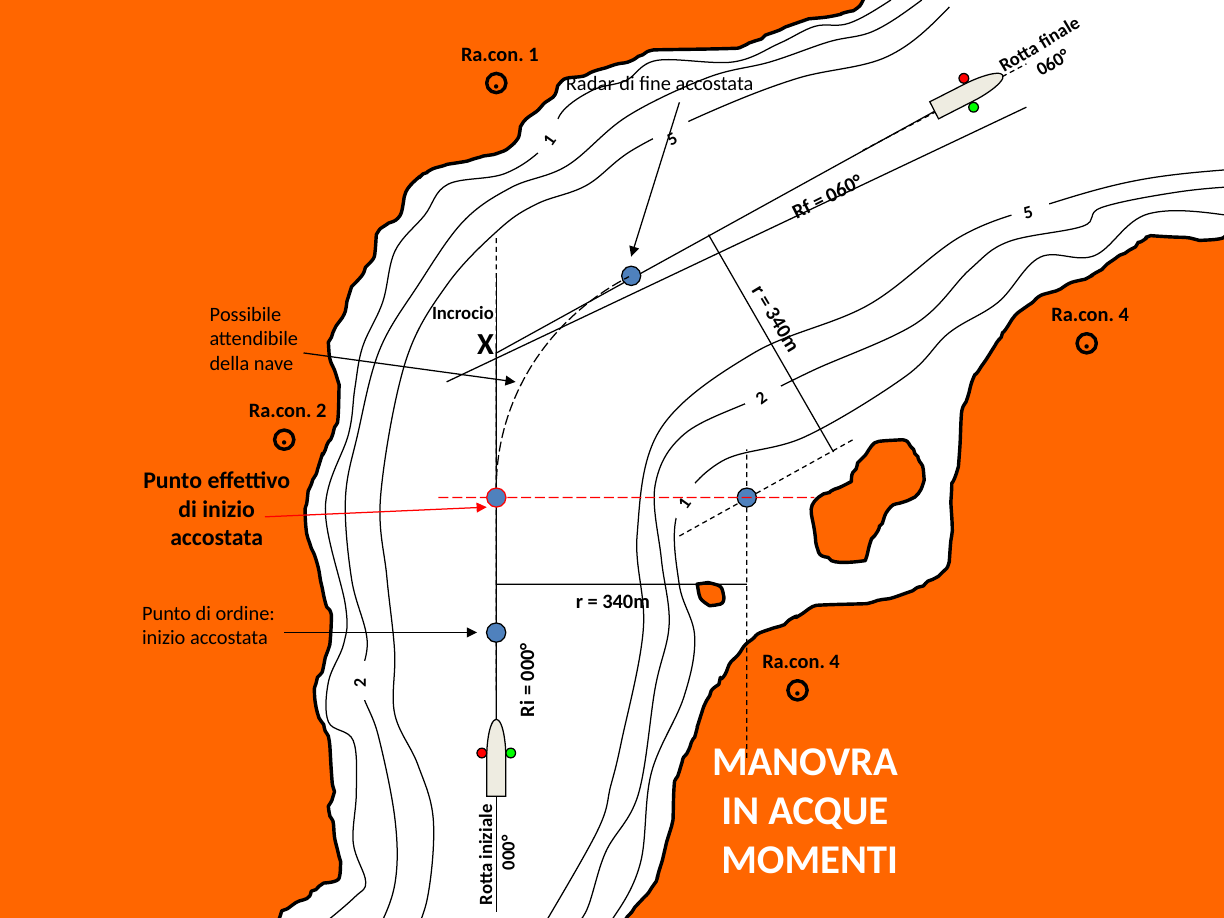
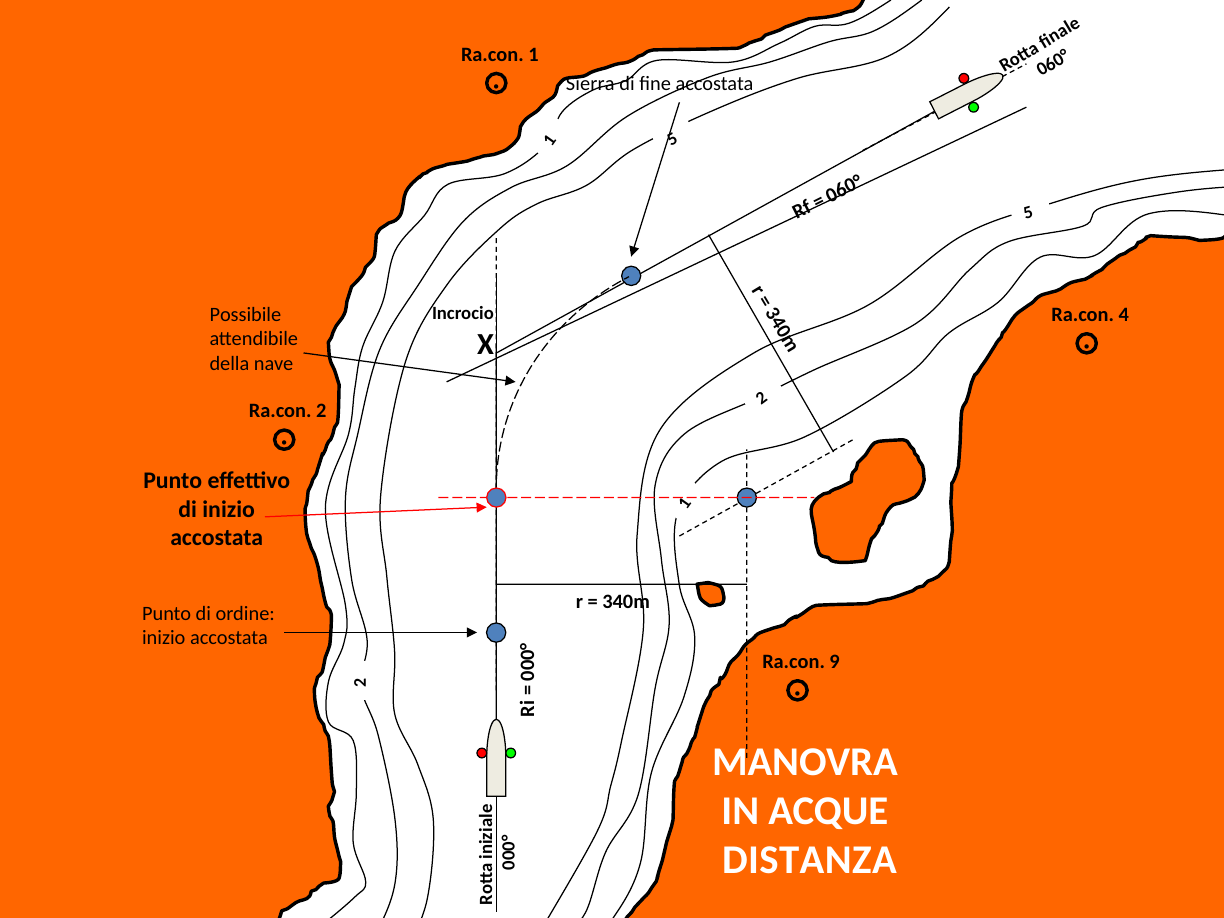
Radar: Radar -> Sierra (590, 83)
4: 4 -> 9 (835, 662)
MOMENTI: MOMENTI -> DISTANZA (809, 860)
